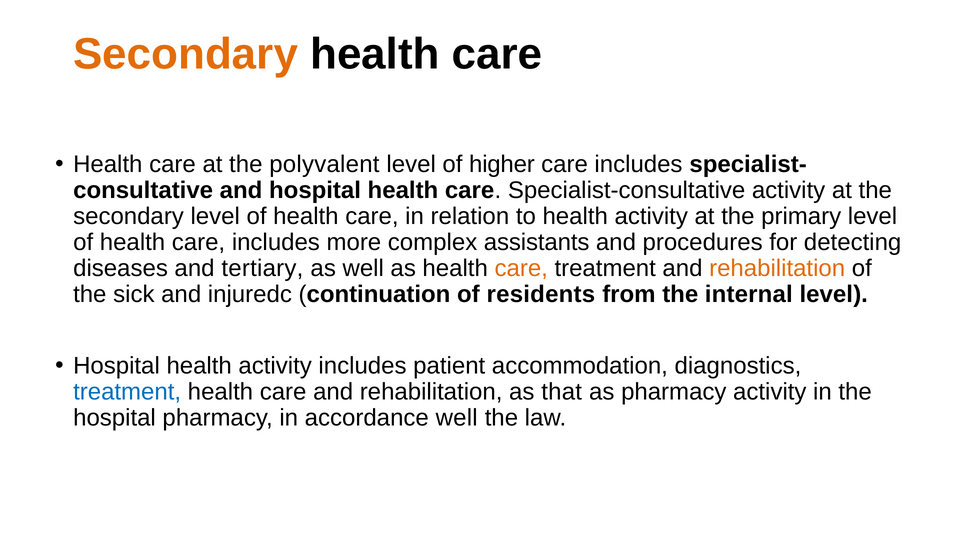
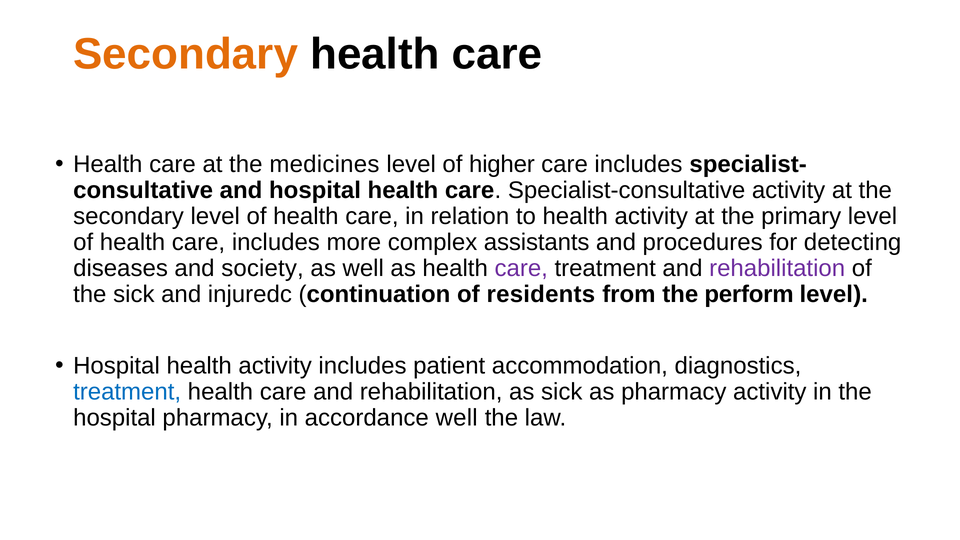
polyvalent: polyvalent -> medicines (324, 165)
tertiary: tertiary -> society (262, 268)
care colour: orange -> purple (521, 268)
rehabilitation colour: orange -> purple (777, 268)
internal: internal -> perform (749, 294)
as that: that -> sick (562, 392)
